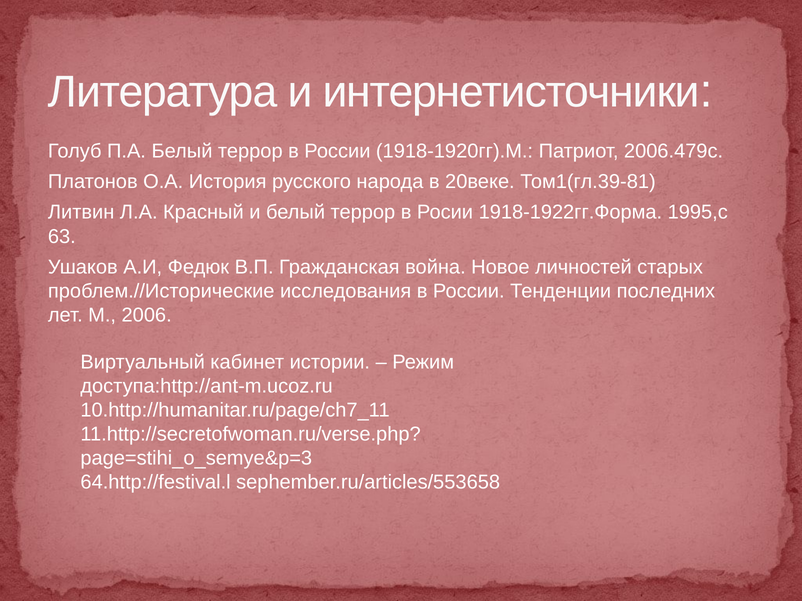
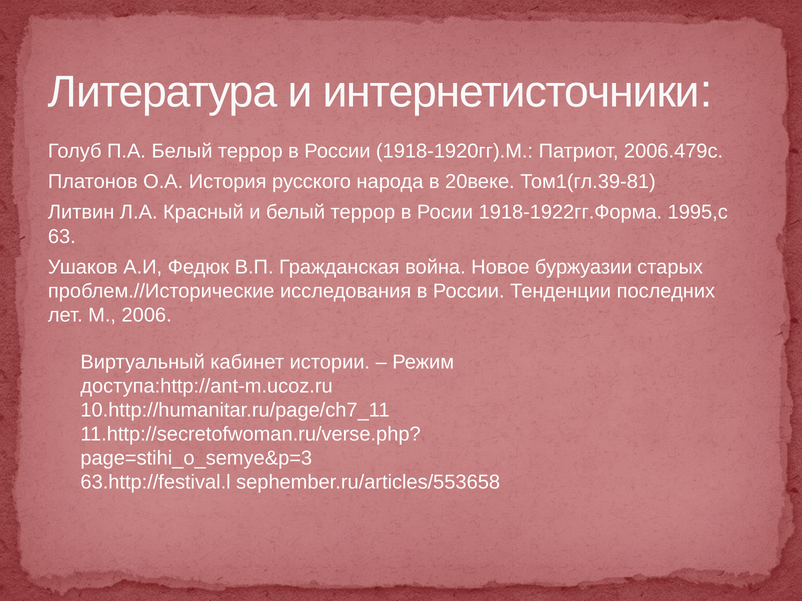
личностей: личностей -> буржуазии (583, 267)
64.http://festival.l: 64.http://festival.l -> 63.http://festival.l (156, 483)
